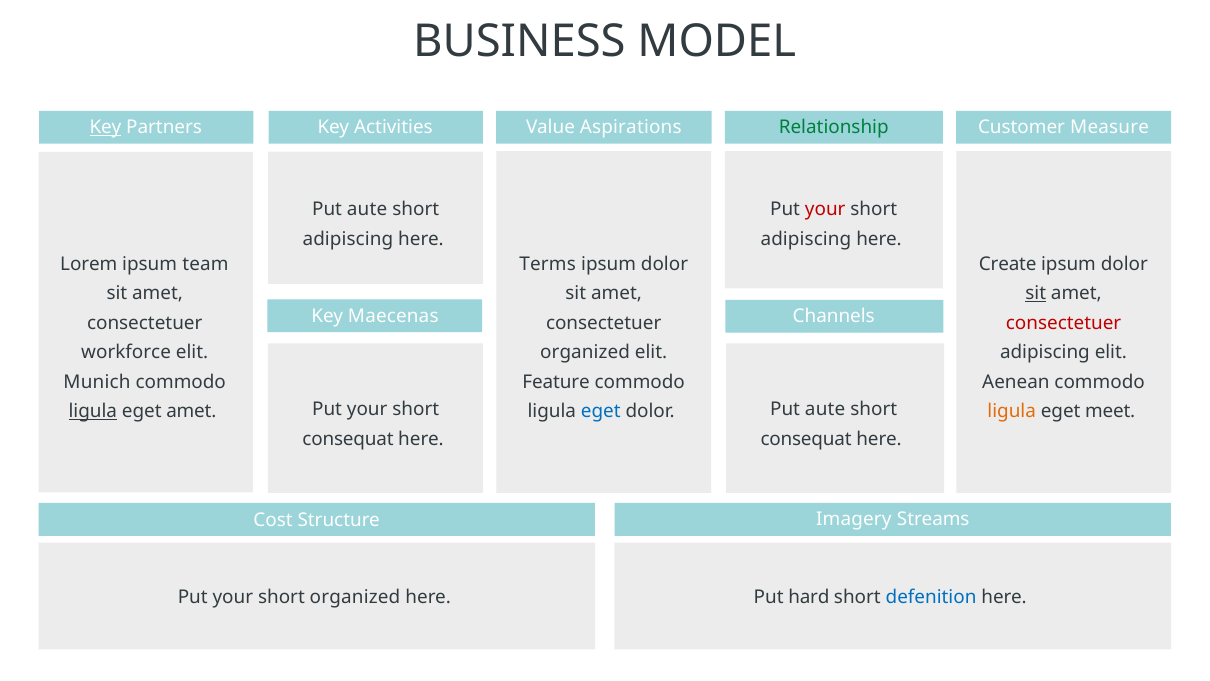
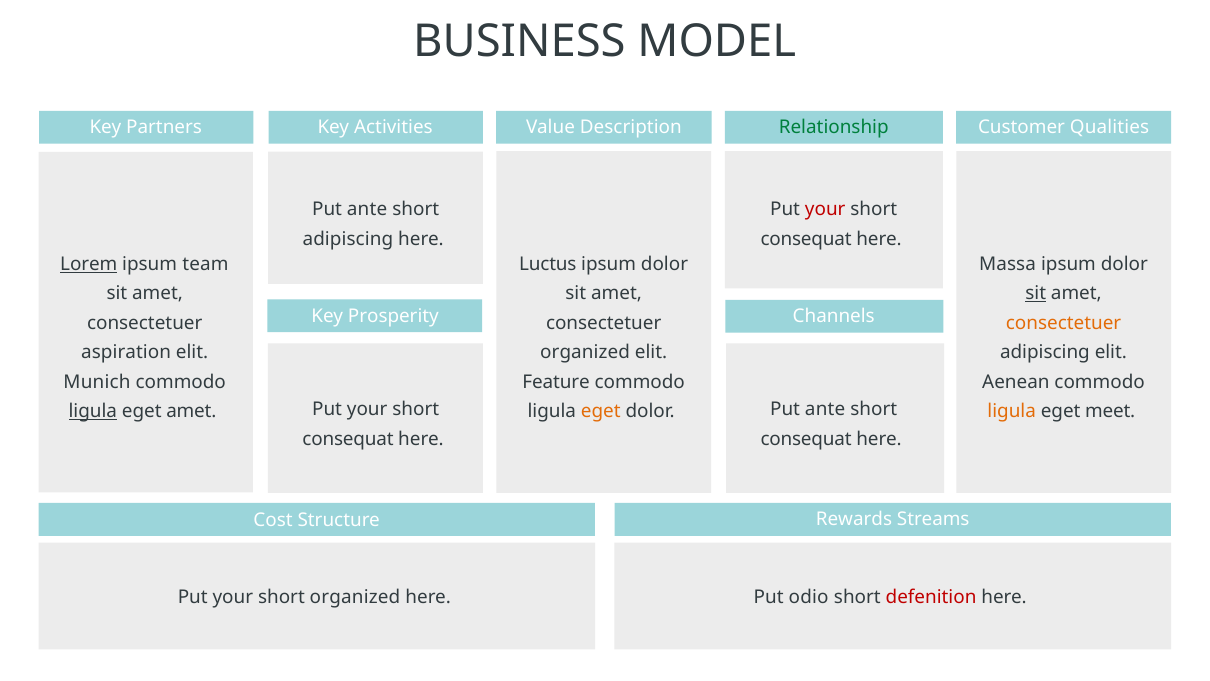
Key underline: present -> none (105, 127)
Aspirations: Aspirations -> Description (631, 127)
Measure: Measure -> Qualities (1110, 127)
aute: aute -> ante (367, 209)
adipiscing: adipiscing -> consequat (806, 239)
Lorem underline: none -> present (89, 264)
Terms: Terms -> Luctus (548, 264)
Create: Create -> Massa (1008, 264)
Maecenas: Maecenas -> Prosperity (393, 316)
consectetuer colour: red -> orange (1064, 323)
workforce: workforce -> aspiration (126, 352)
aute: aute -> ante (825, 409)
eget colour: blue -> orange (601, 411)
Imagery: Imagery -> Rewards (854, 519)
hard: hard -> odio (809, 597)
defenition colour: blue -> red (931, 597)
